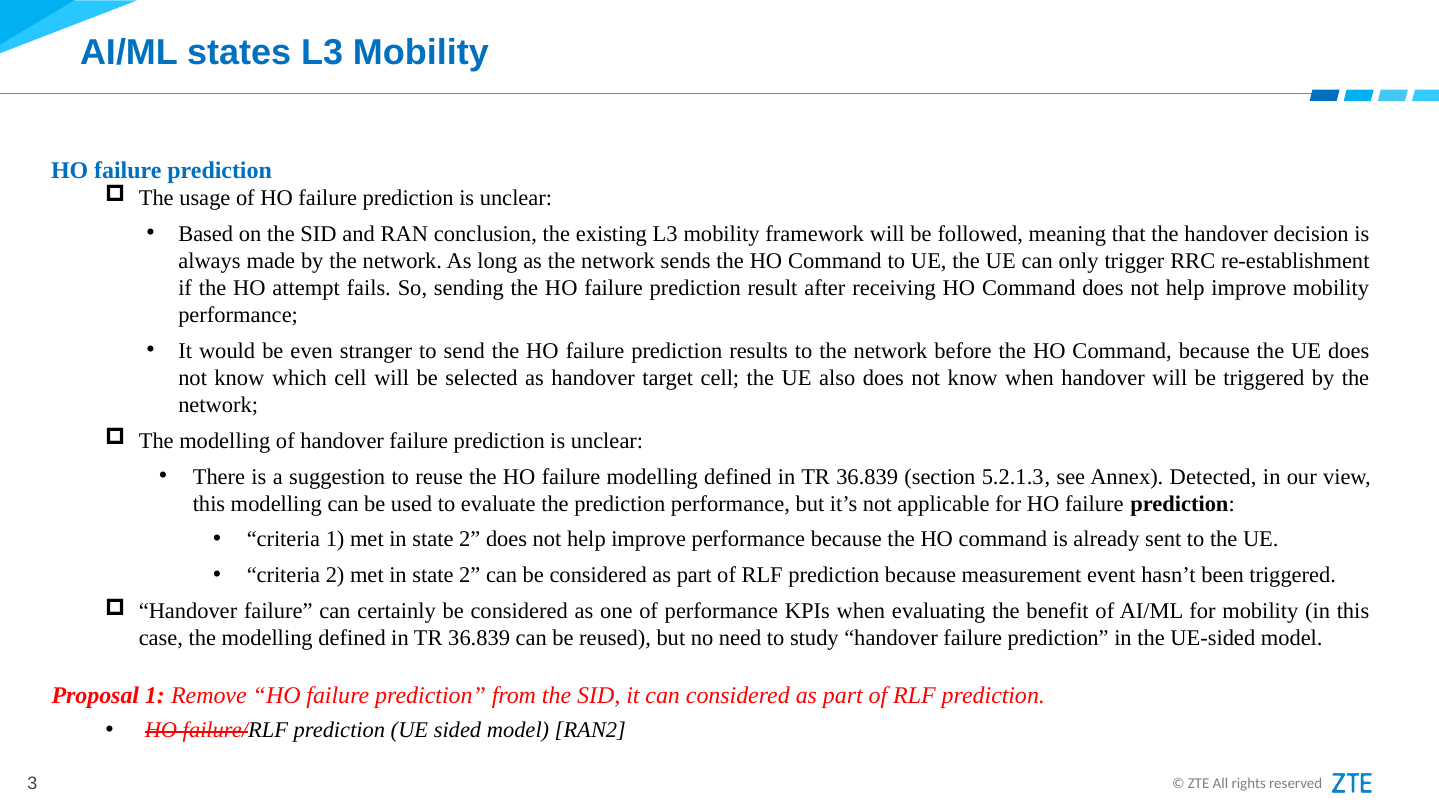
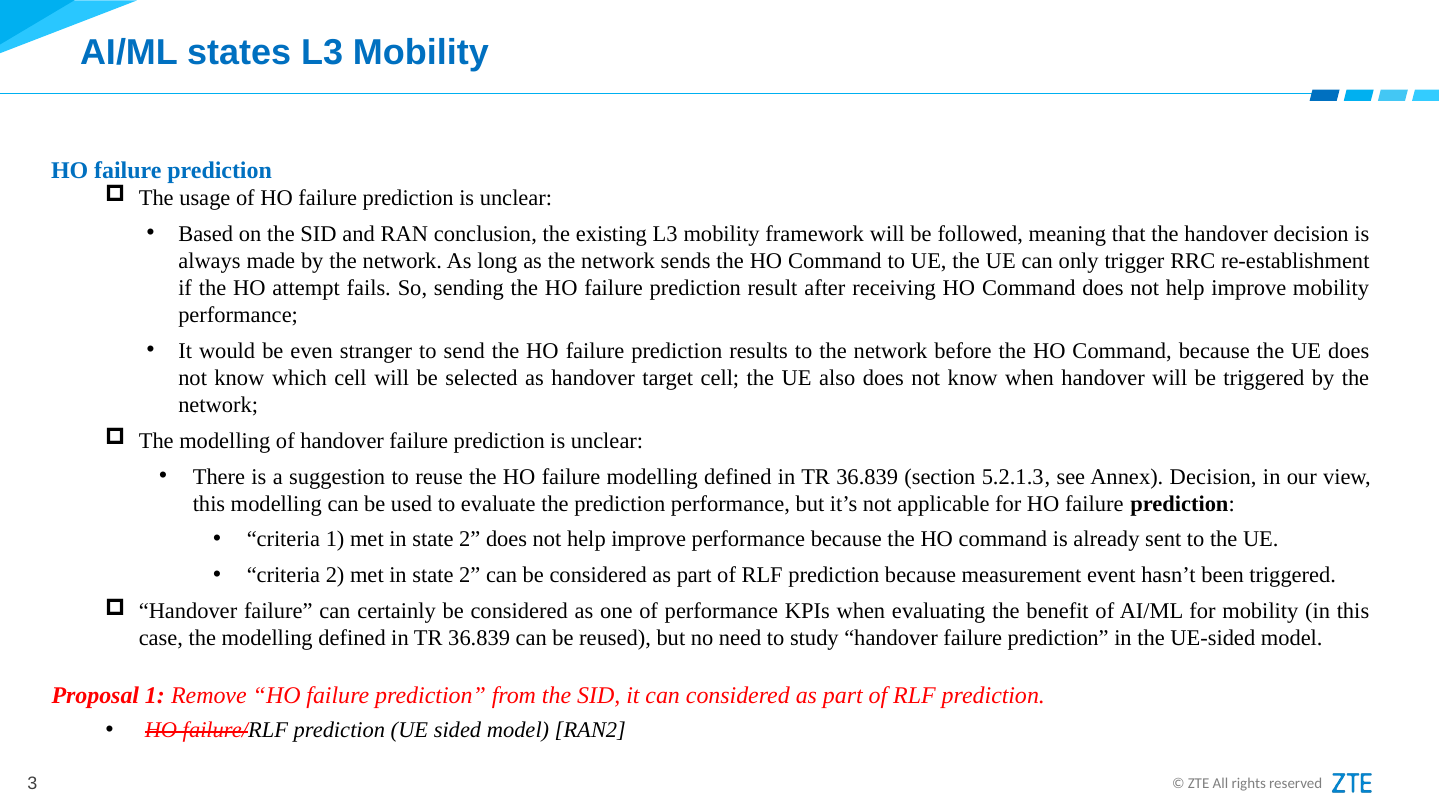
Annex Detected: Detected -> Decision (1213, 477)
